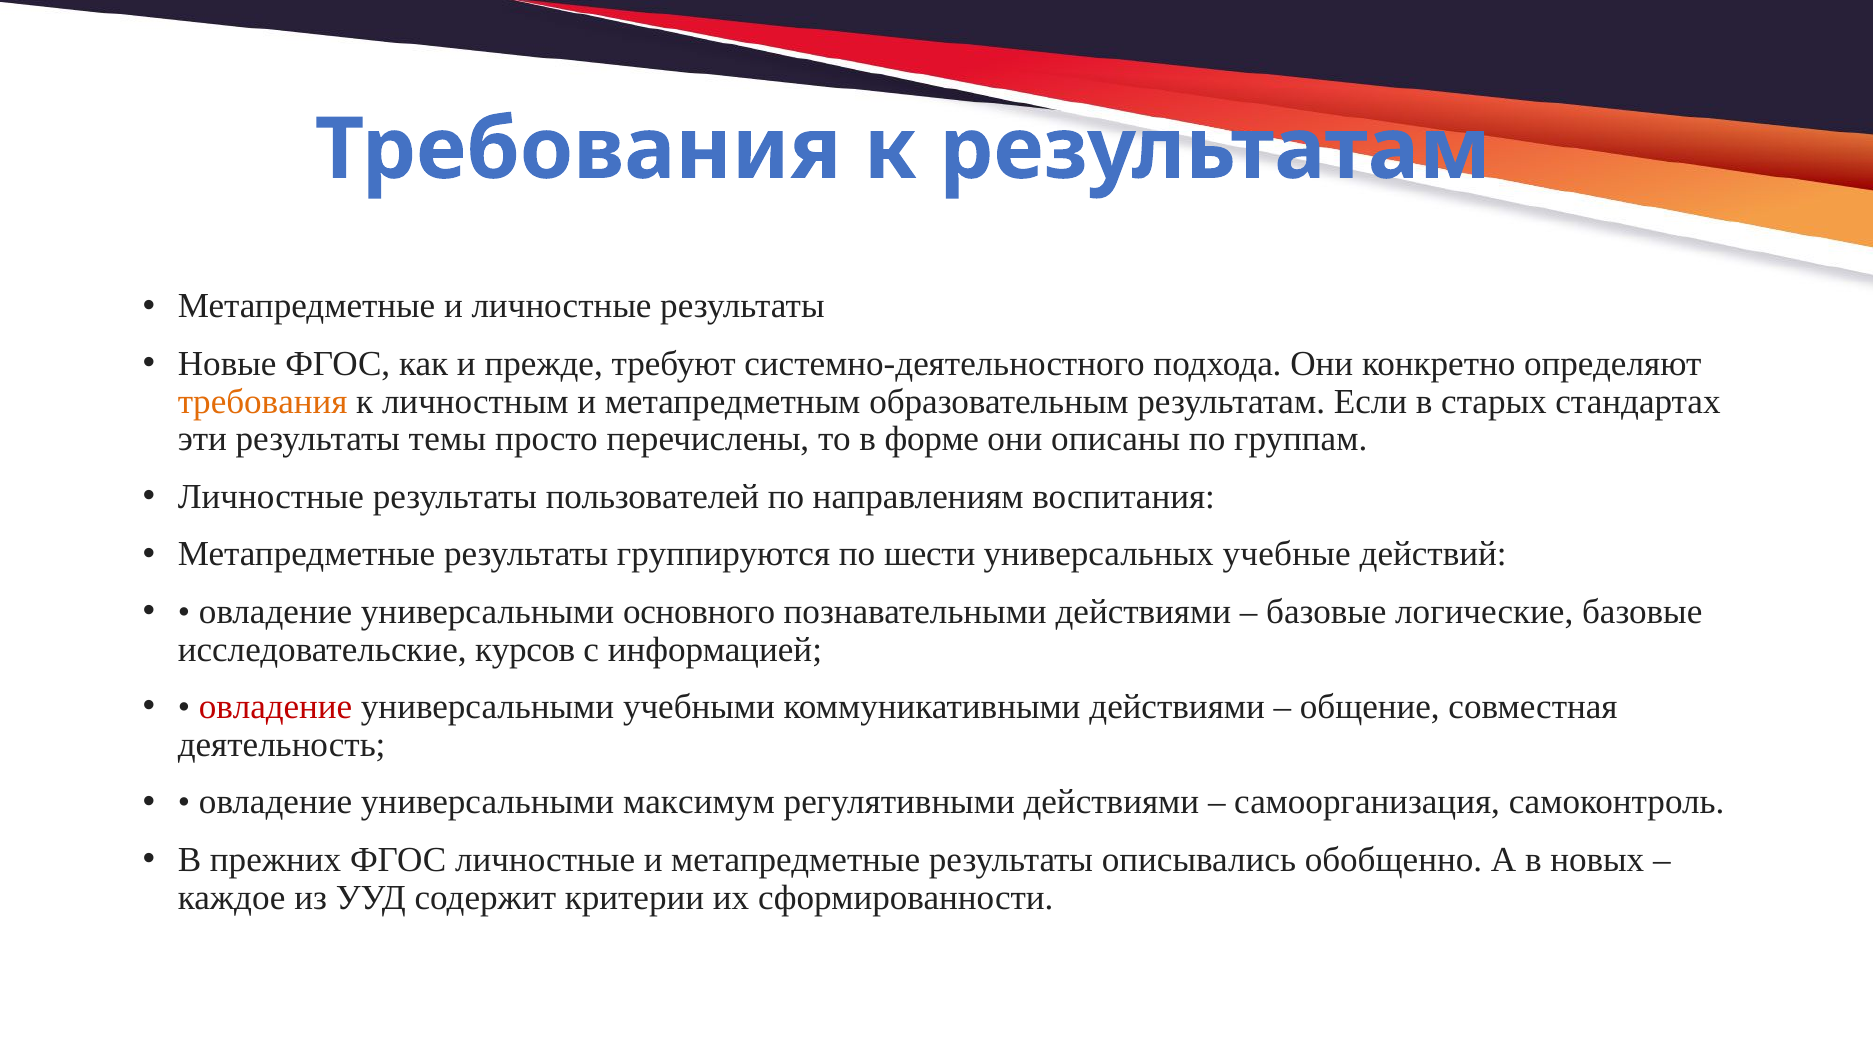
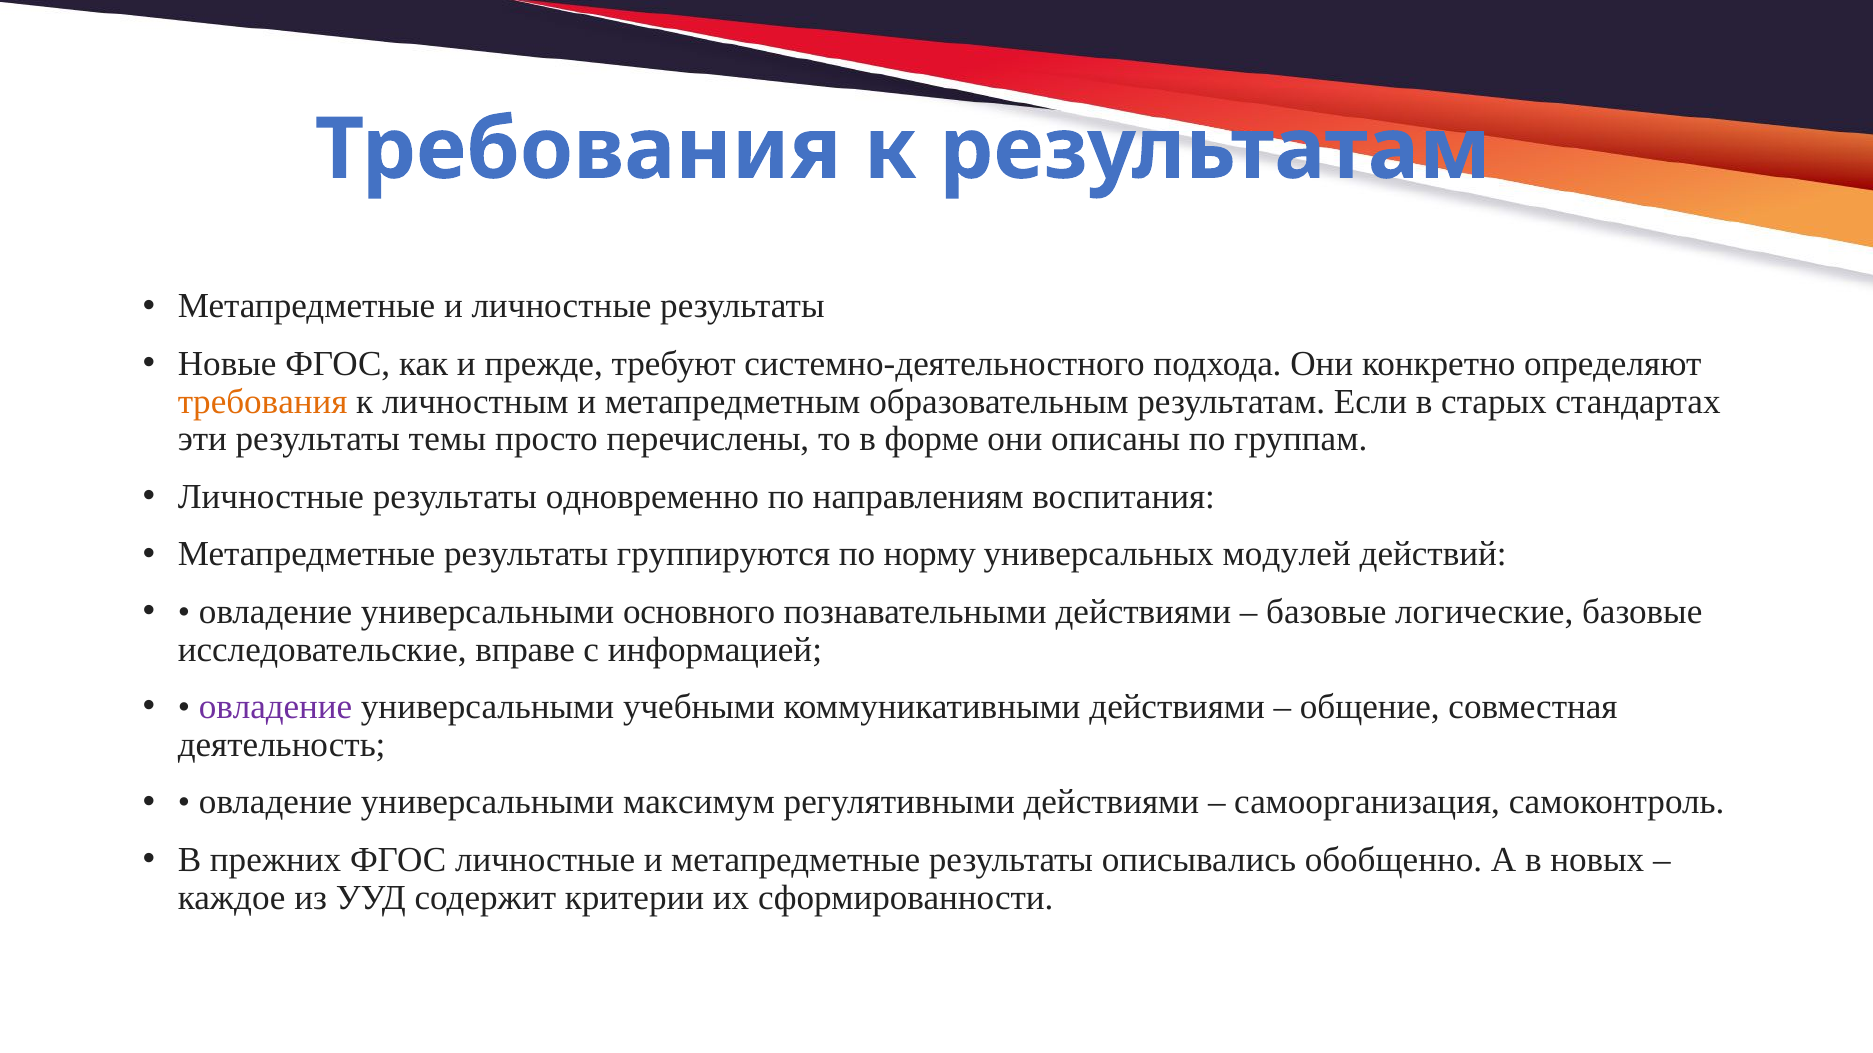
пользователей: пользователей -> одновременно (652, 497)
шести: шести -> норму (930, 555)
учебные: учебные -> модулей (1287, 555)
курсов: курсов -> вправе (525, 650)
овладение colour: red -> purple (276, 707)
